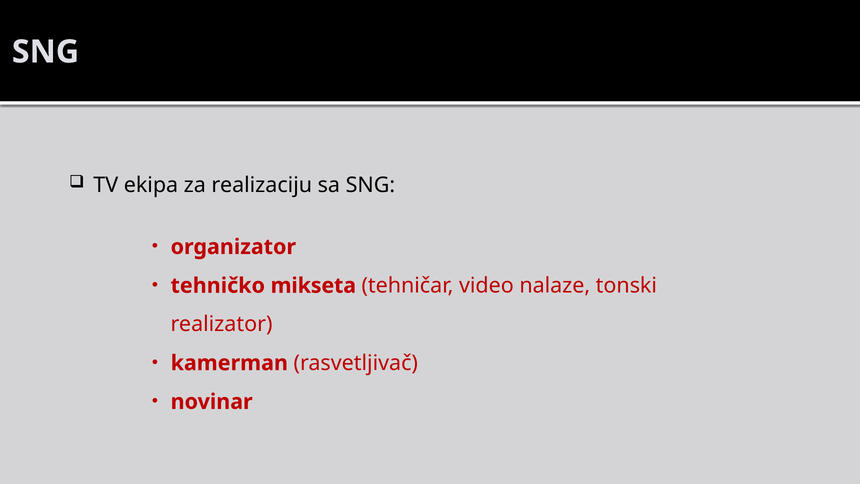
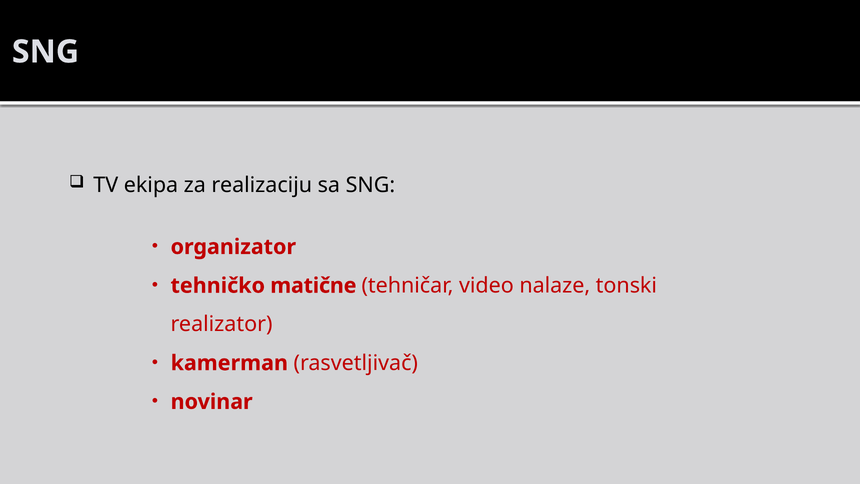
mikseta: mikseta -> matične (313, 286)
